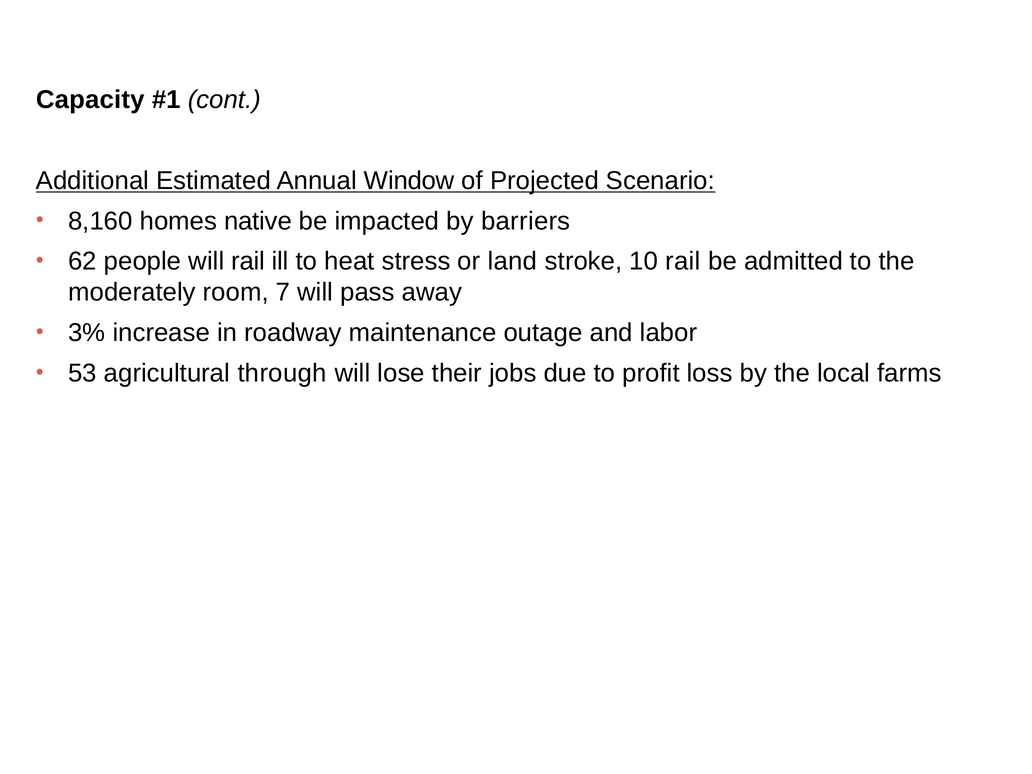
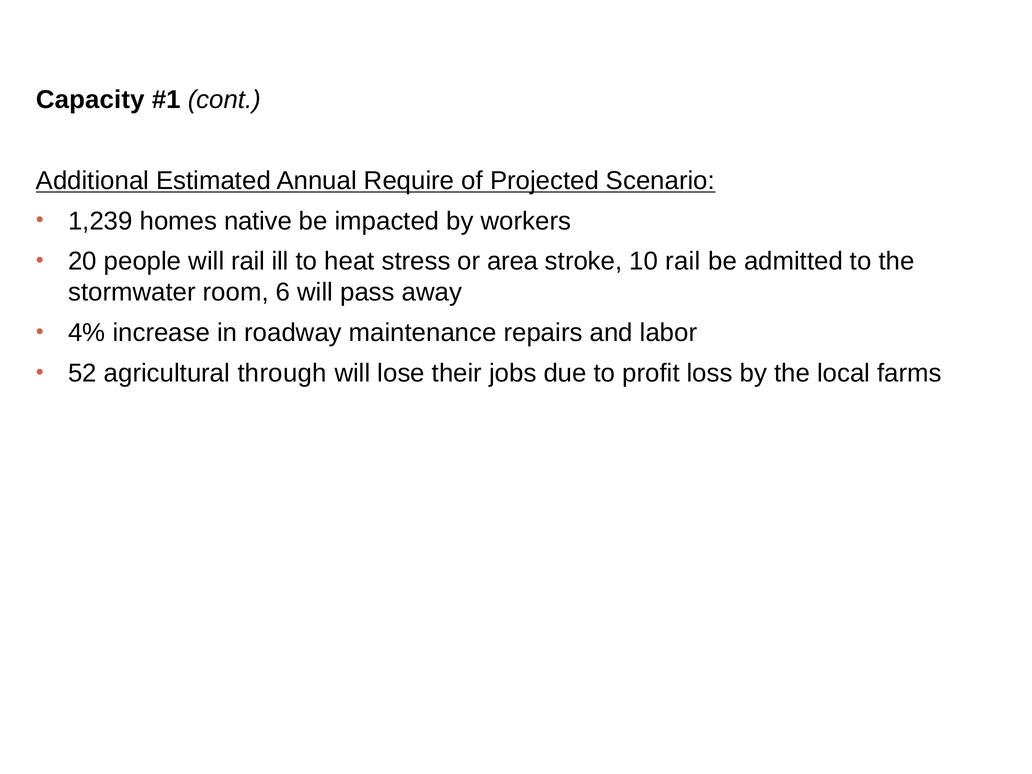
Window: Window -> Require (409, 181)
8,160: 8,160 -> 1,239 (100, 221)
barriers: barriers -> workers (526, 221)
62: 62 -> 20 (83, 261)
land: land -> area (513, 261)
moderately: moderately -> stormwater (132, 292)
7: 7 -> 6 (283, 292)
3%: 3% -> 4% (87, 333)
outage: outage -> repairs (543, 333)
53: 53 -> 52 (83, 373)
